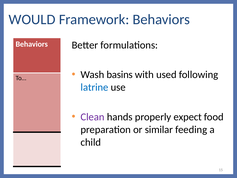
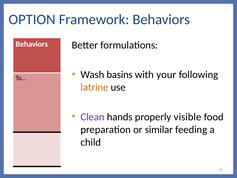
WOULD: WOULD -> OPTION (32, 19)
used: used -> your (166, 75)
latrine colour: blue -> orange (94, 87)
expect: expect -> visible (188, 117)
